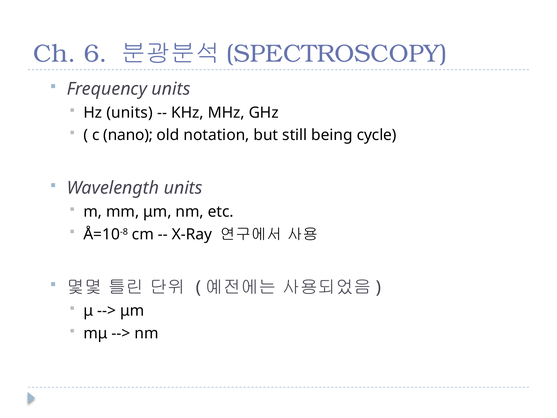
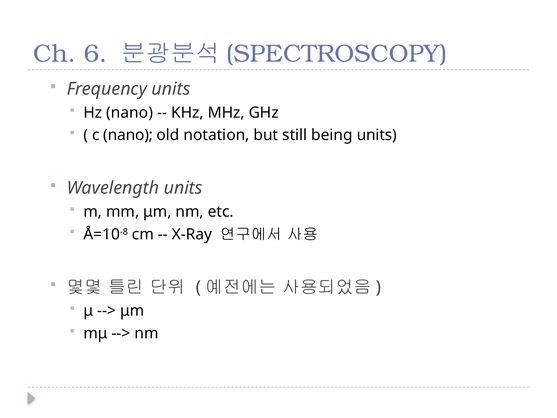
Hz units: units -> nano (130, 113)
being cycle: cycle -> units (377, 135)
